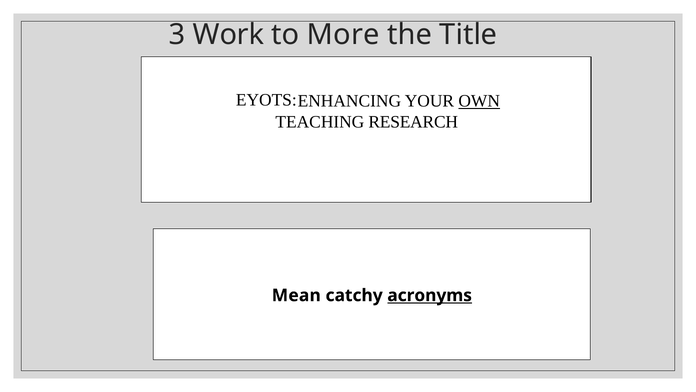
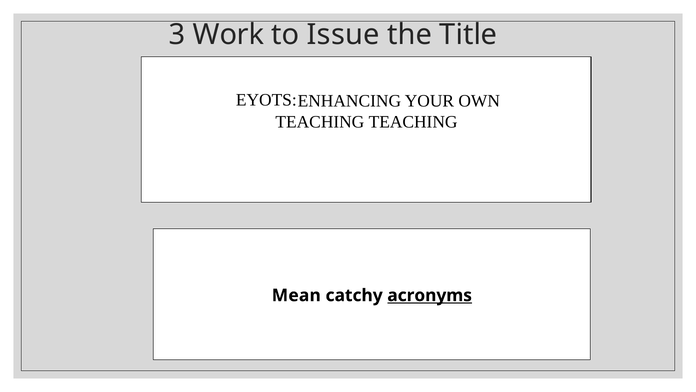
More: More -> Issue (343, 35)
OWN underline: present -> none (479, 101)
TEACHING RESEARCH: RESEARCH -> TEACHING (413, 122)
